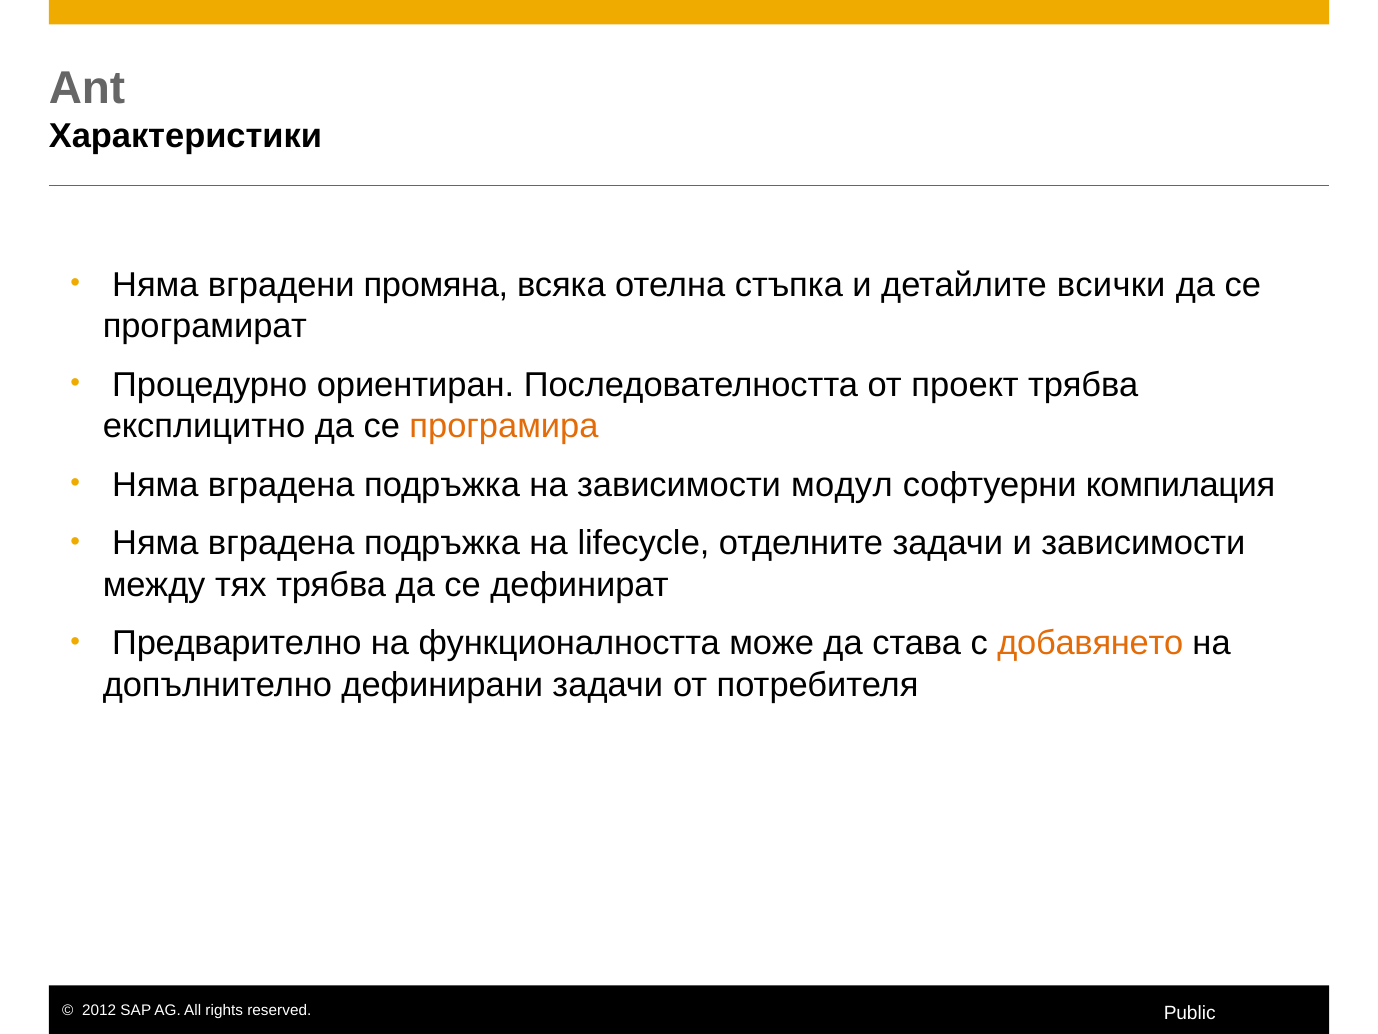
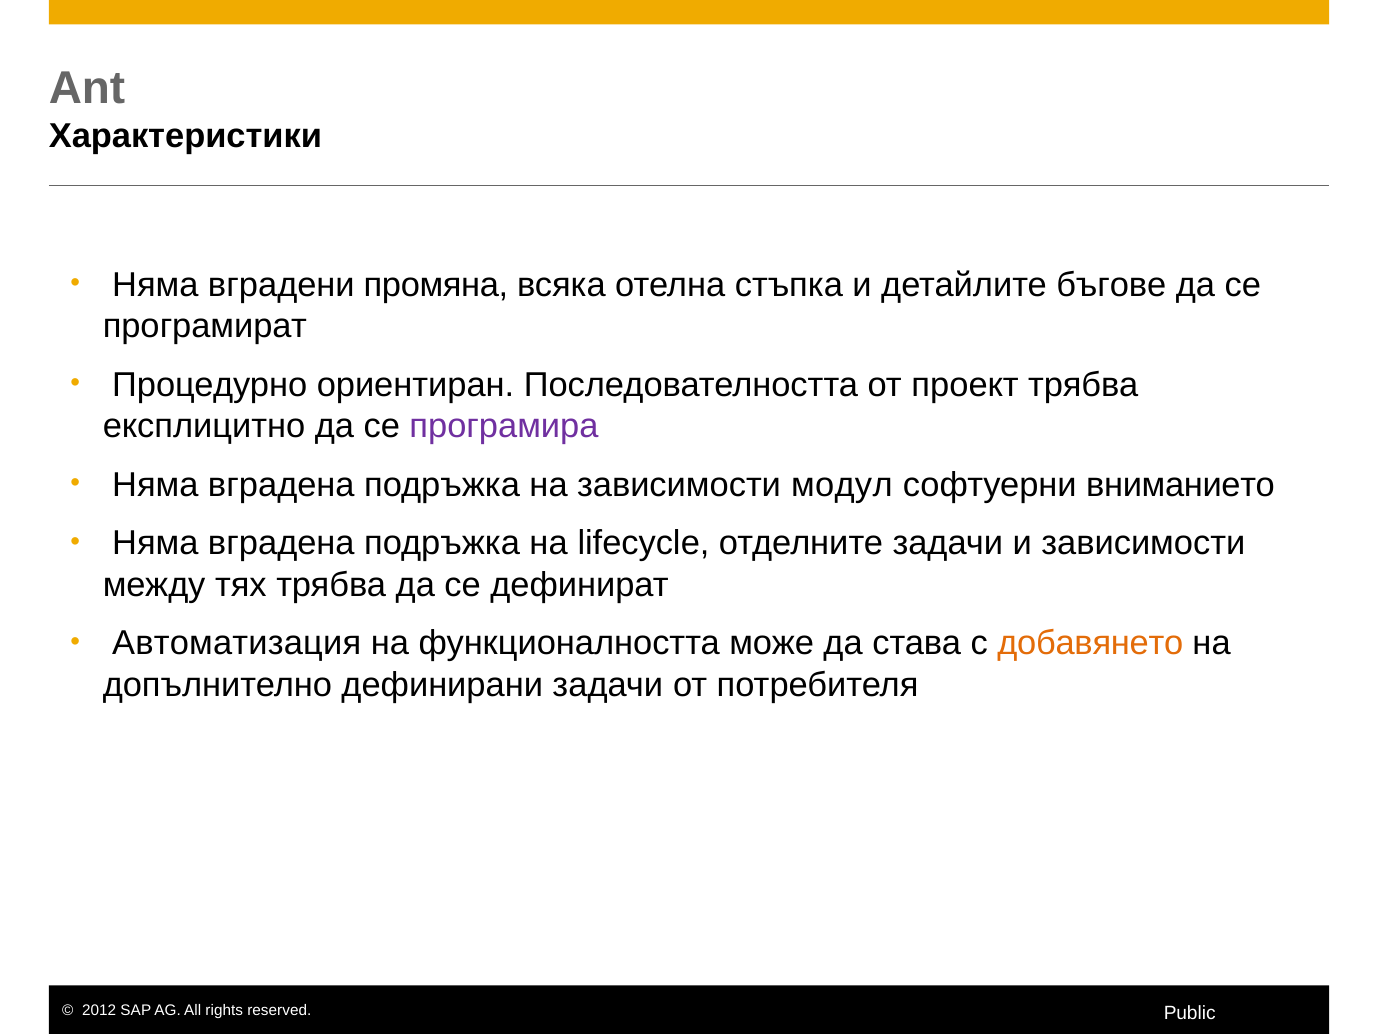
всички: всички -> бъгове (1111, 285)
програмира colour: orange -> purple (504, 426)
компилация: компилация -> вниманието (1181, 484)
Предварително: Предварително -> Автоматизация (237, 643)
